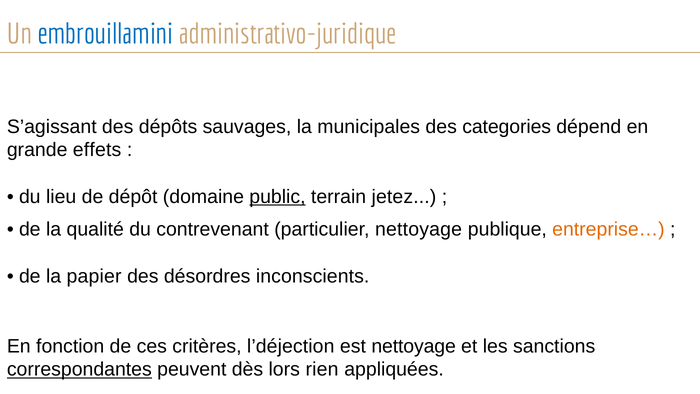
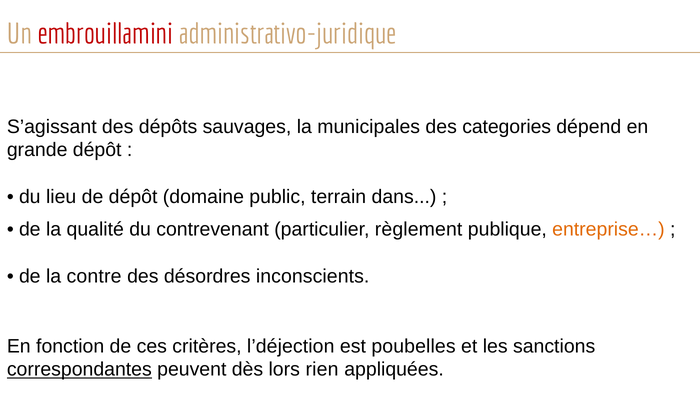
embrouillamini colour: blue -> red (105, 34)
grande effets: effets -> dépôt (97, 150)
public underline: present -> none (277, 197)
jetez: jetez -> dans (404, 197)
particulier nettoyage: nettoyage -> règlement (419, 229)
papier: papier -> contre (94, 276)
est nettoyage: nettoyage -> poubelles (414, 346)
